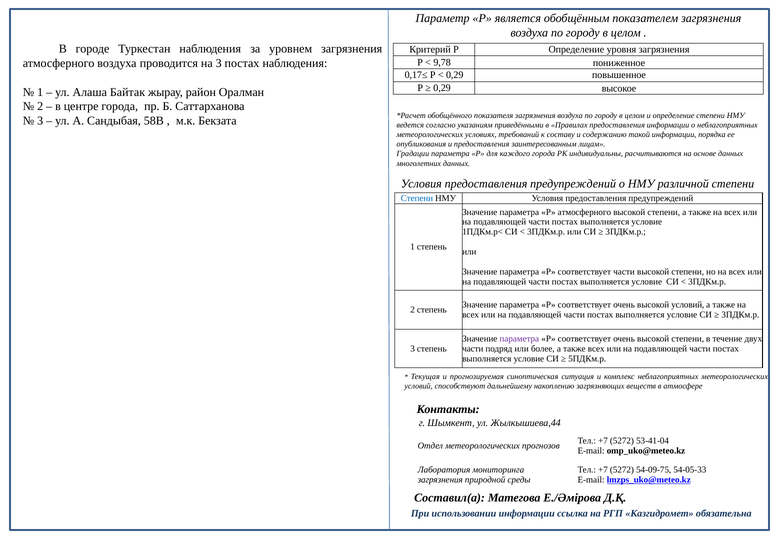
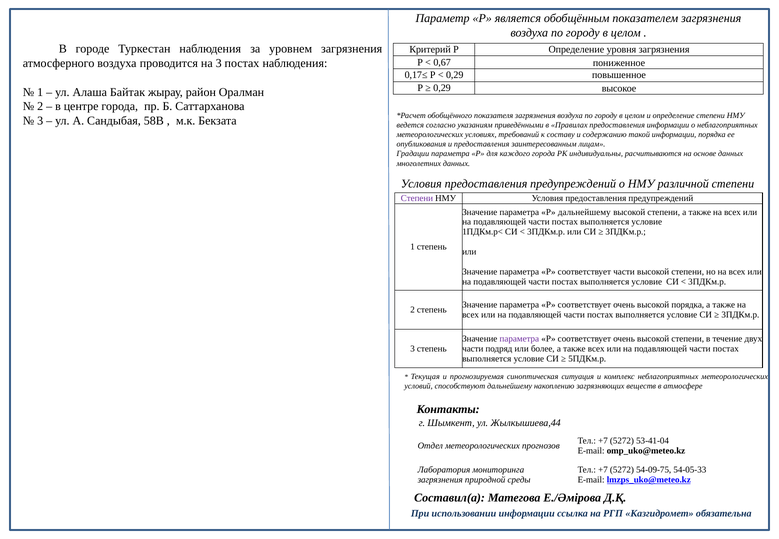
9,78: 9,78 -> 0,67 (442, 62)
Степени colour: blue -> purple (417, 198)
Р атмосферного: атмосферного -> дальнейшему (584, 212)
высокой условий: условий -> порядка (688, 305)
